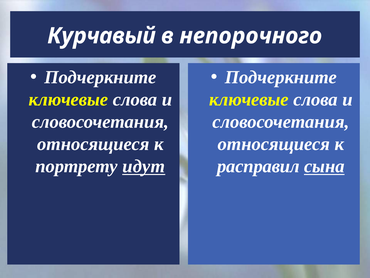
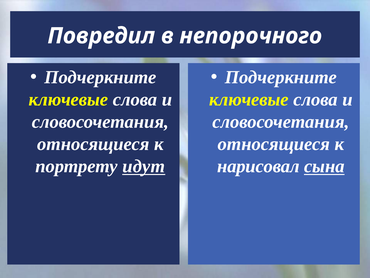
Курчавый: Курчавый -> Повредил (101, 36)
расправил: расправил -> нарисовал (258, 166)
